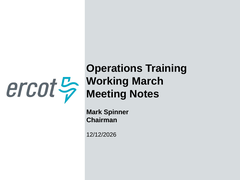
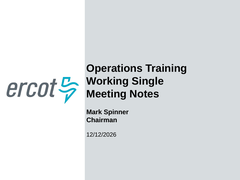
March: March -> Single (148, 81)
